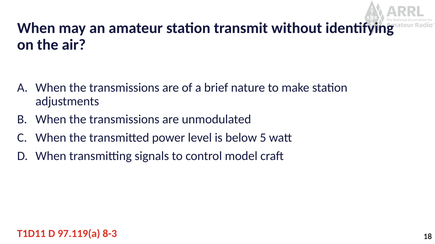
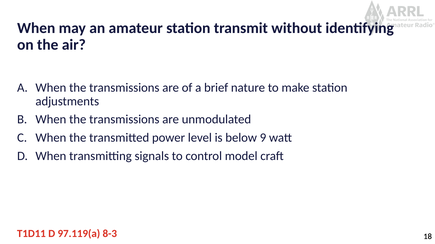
5: 5 -> 9 (263, 138)
